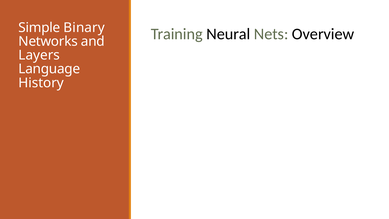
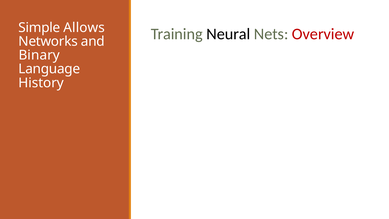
Binary: Binary -> Allows (84, 28)
Overview colour: black -> red (323, 34)
Layers: Layers -> Binary (39, 55)
